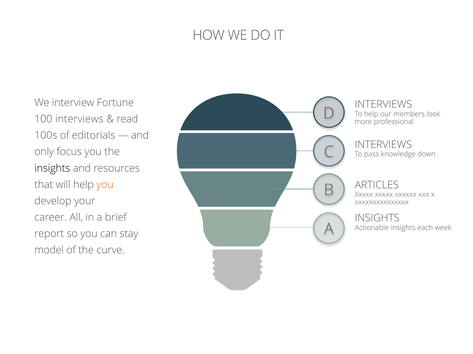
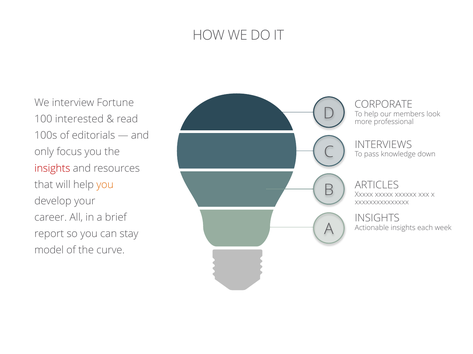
INTERVIEWS: INTERVIEWS -> CORPORATE (384, 105)
100 interviews: interviews -> interested (79, 119)
insights colour: black -> red (52, 169)
